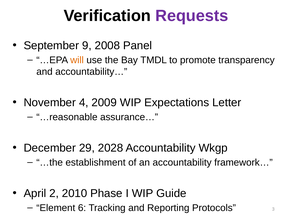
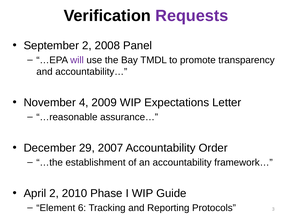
September 9: 9 -> 2 (87, 46)
will colour: orange -> purple (77, 60)
2028: 2028 -> 2007 (111, 148)
Wkgp: Wkgp -> Order (213, 148)
